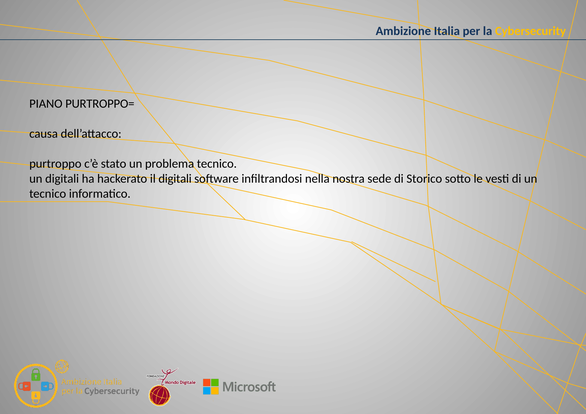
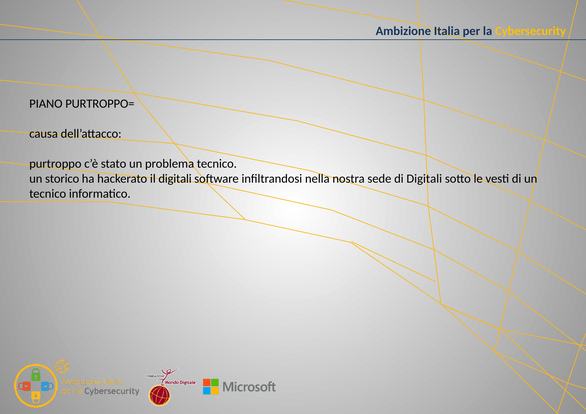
un digitali: digitali -> storico (62, 179)
di Storico: Storico -> Digitali (424, 179)
